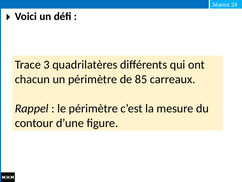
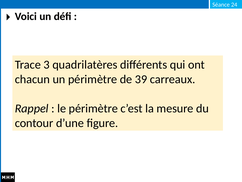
85: 85 -> 39 (141, 79)
